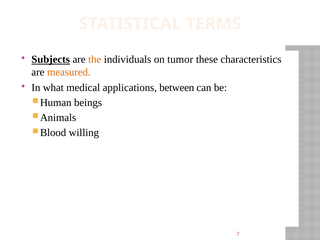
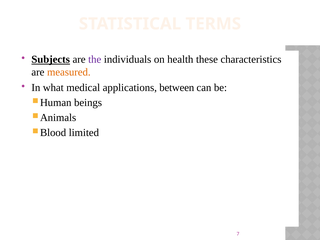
the colour: orange -> purple (95, 59)
tumor: tumor -> health (180, 59)
willing: willing -> limited (84, 133)
